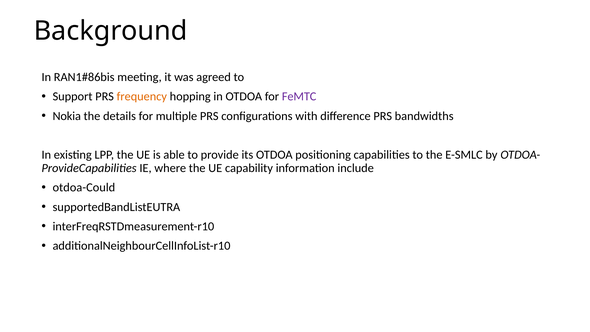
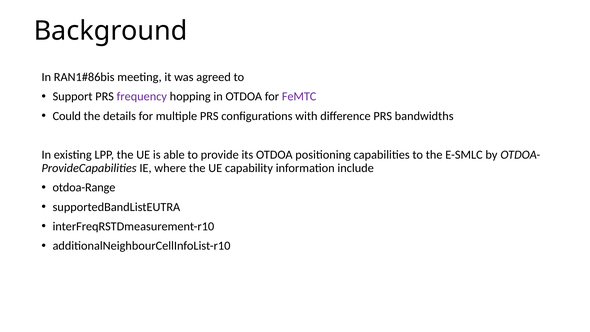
frequency colour: orange -> purple (142, 96)
Nokia: Nokia -> Could (67, 116)
otdoa-Could: otdoa-Could -> otdoa-Range (84, 187)
